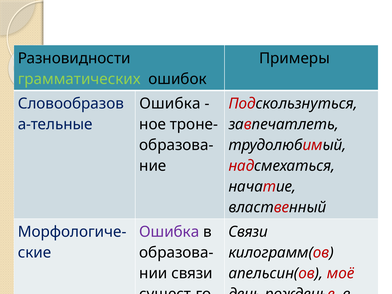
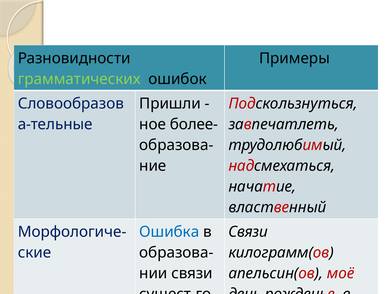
Ошибка: Ошибка -> Пришли (170, 104)
троне-: троне- -> более- (194, 124)
Ошибка colour: purple -> blue (169, 232)
